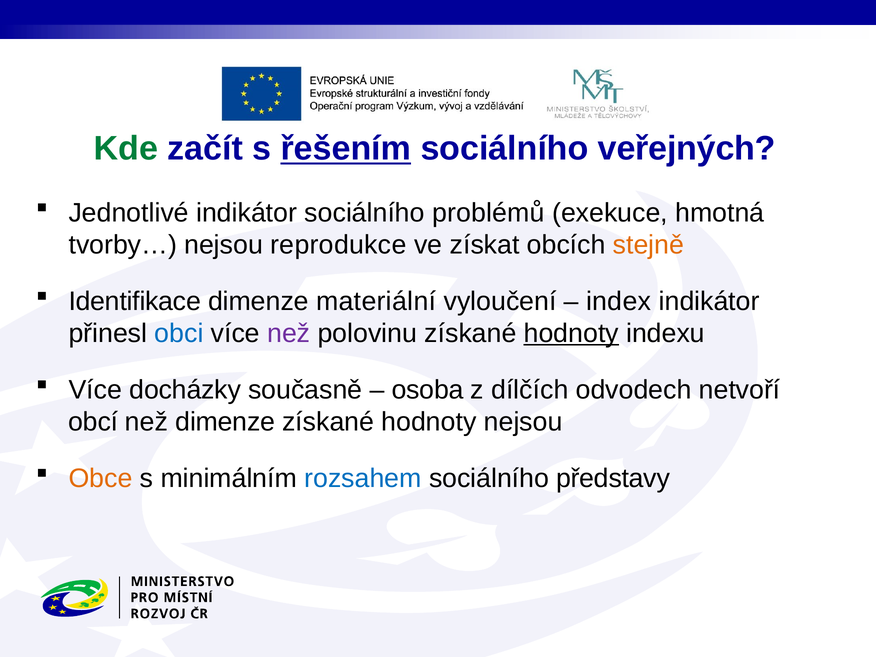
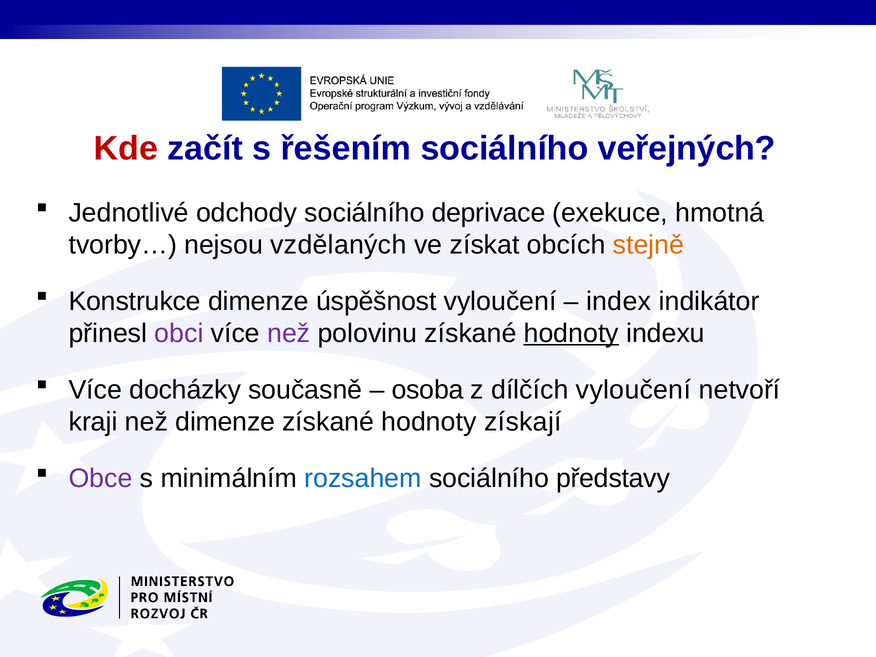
Kde colour: green -> red (126, 149)
řešením underline: present -> none (346, 149)
Jednotlivé indikátor: indikátor -> odchody (247, 213)
problémů: problémů -> deprivace (489, 213)
reprodukce: reprodukce -> vzdělaných (338, 245)
Identifikace: Identifikace -> Konstrukce (135, 301)
materiální: materiální -> úspěšnost (376, 301)
obci colour: blue -> purple (179, 333)
dílčích odvodech: odvodech -> vyloučení (633, 390)
obcí: obcí -> kraji (93, 422)
hodnoty nejsou: nejsou -> získají (523, 422)
Obce colour: orange -> purple (101, 478)
